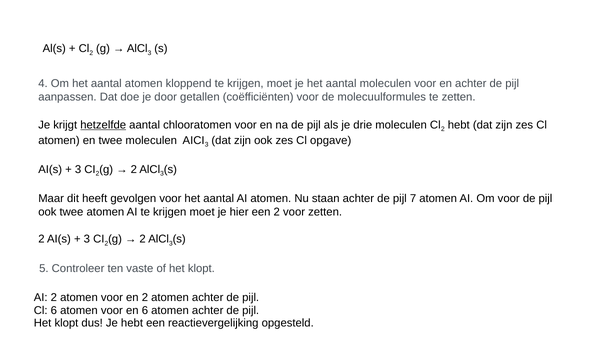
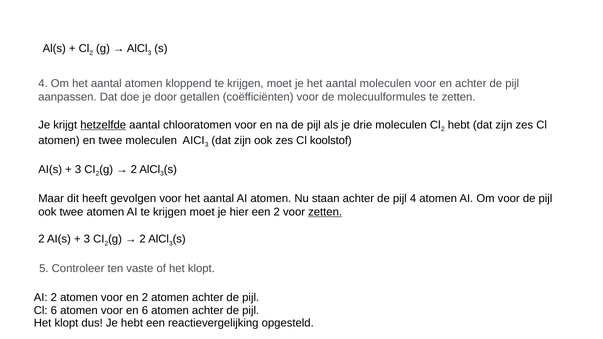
opgave: opgave -> koolstof (331, 140)
pijl 7: 7 -> 4 (413, 198)
zetten underline: none -> present (325, 212)
